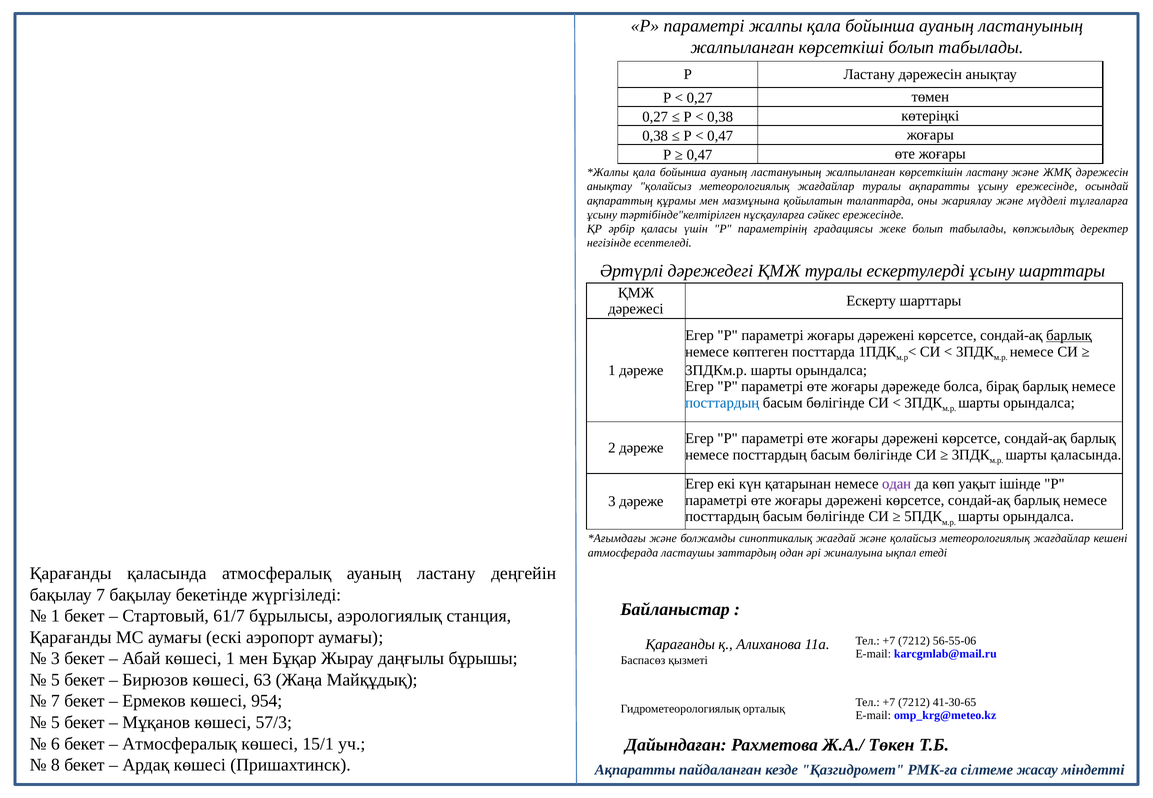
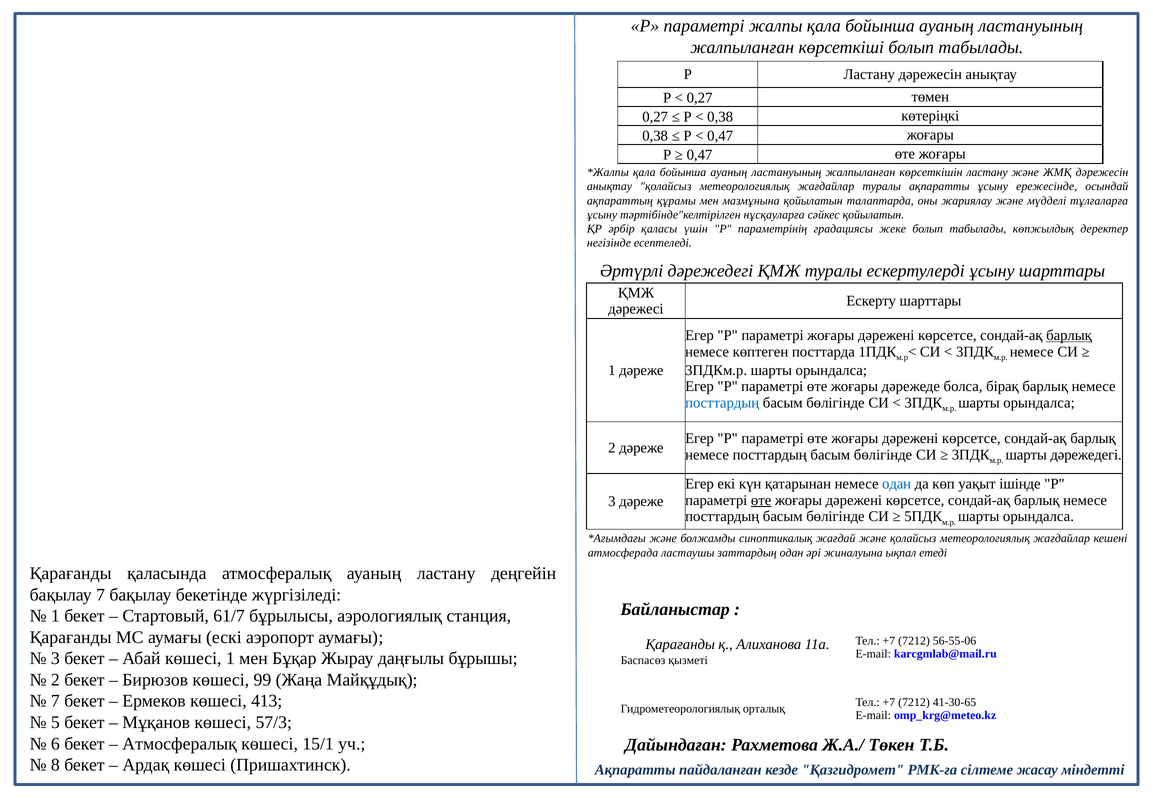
сәйкес ережесінде: ережесінде -> қойылатын (873, 215)
шарты қаласында: қаласында -> дәрежедегі (1086, 455)
одан colour: purple -> blue (897, 484)
өте underline: none -> present (761, 500)
5: 5 -> 2 (55, 680)
63: 63 -> 99 (262, 680)
954: 954 -> 413 (267, 701)
